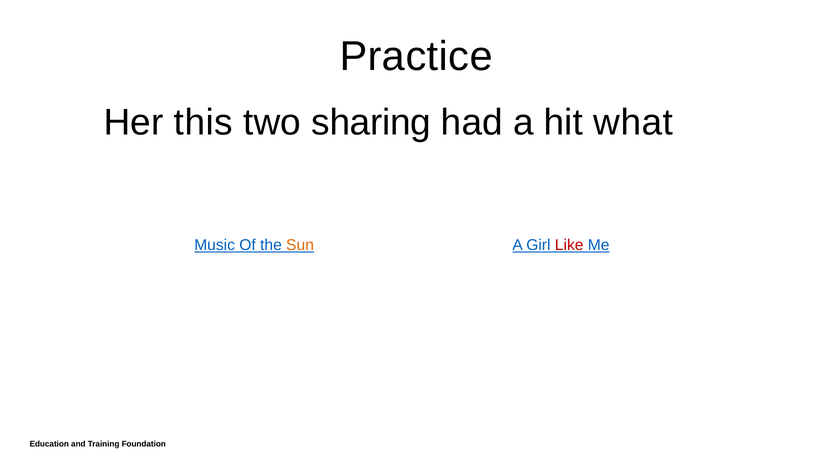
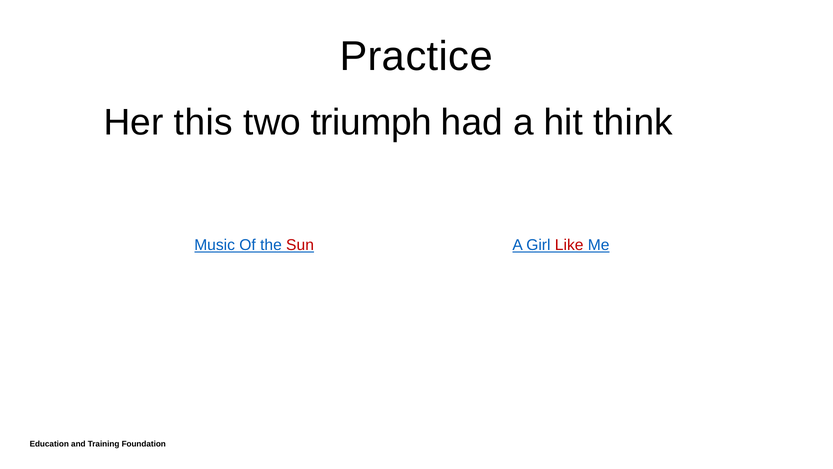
sharing: sharing -> triumph (371, 122)
what: what -> think (633, 122)
Sun colour: orange -> red (300, 245)
